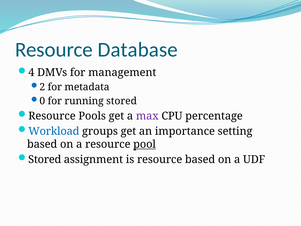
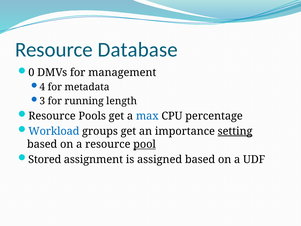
4: 4 -> 0 (31, 72)
2: 2 -> 4 (42, 87)
0: 0 -> 3 (42, 101)
running stored: stored -> length (122, 101)
max colour: purple -> blue (147, 116)
setting underline: none -> present (235, 131)
is resource: resource -> assigned (160, 159)
